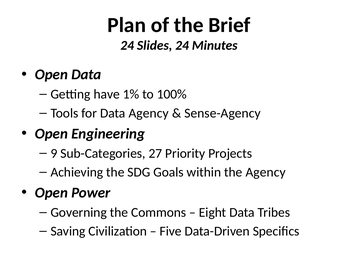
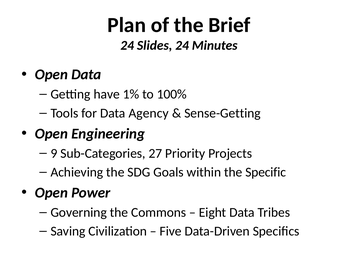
Sense-Agency: Sense-Agency -> Sense-Getting (223, 113)
the Agency: Agency -> Specific (266, 172)
